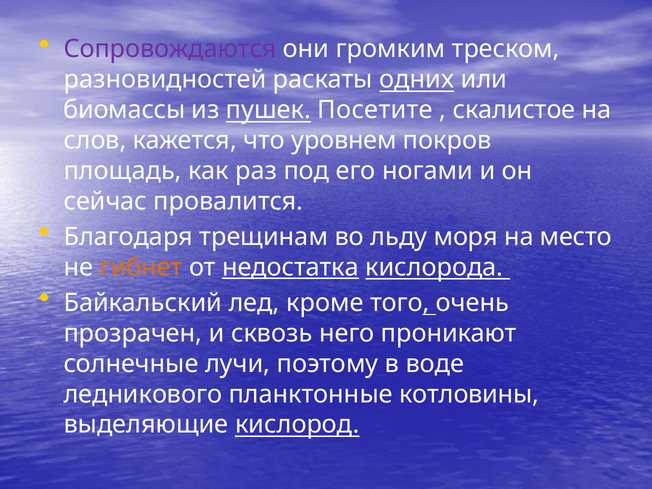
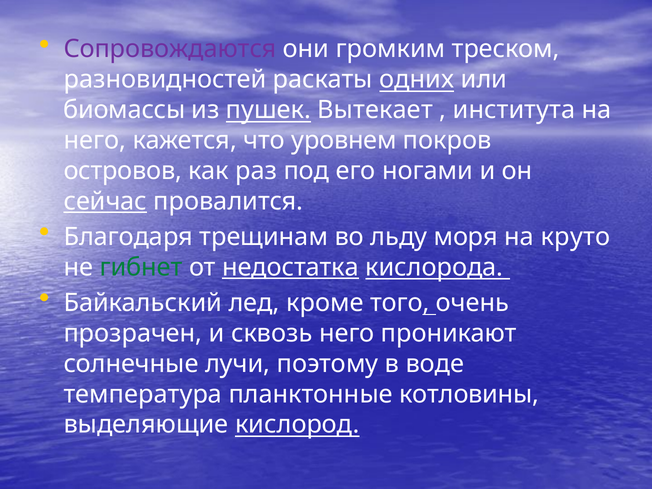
Посетите: Посетите -> Вытекает (375, 110)
скалистое: скалистое -> института (514, 110)
слов: слов -> него (95, 140)
площадь: площадь -> островов (123, 171)
сейчас underline: none -> present (105, 201)
место: место -> круто (576, 237)
гибнет colour: orange -> green (141, 267)
ледникового: ледникового -> температура (143, 394)
